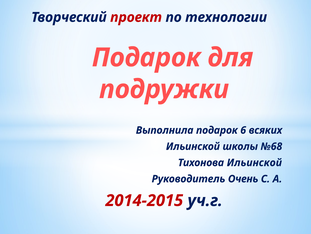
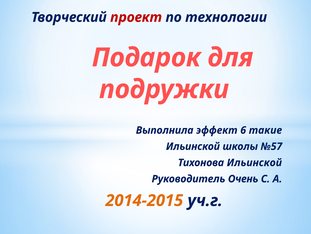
Выполнила подарок: подарок -> эффект (217, 130)
всяких: всяких -> такие (265, 130)
№68: №68 -> №57 (271, 146)
2014-2015 colour: red -> orange (144, 200)
